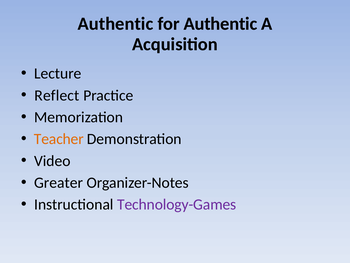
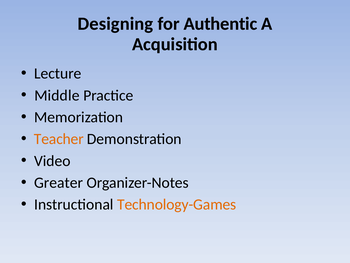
Authentic: Authentic -> Designing (115, 24)
Reflect: Reflect -> Middle (57, 95)
Technology-Games colour: purple -> orange (177, 204)
